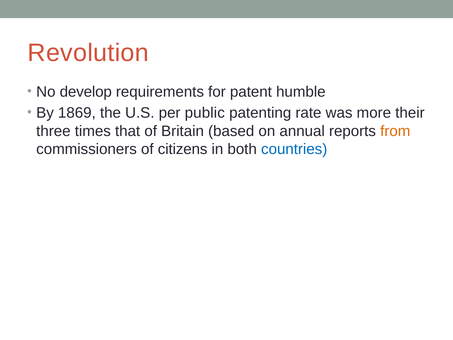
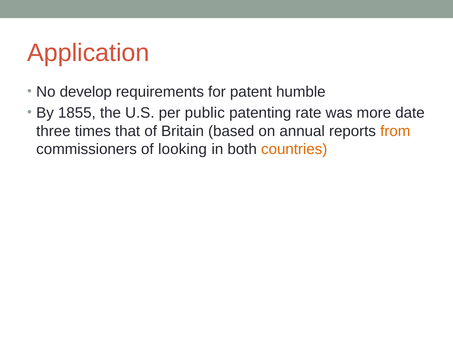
Revolution: Revolution -> Application (88, 53)
1869: 1869 -> 1855 (77, 113)
their: their -> date (410, 113)
citizens: citizens -> looking (183, 149)
countries colour: blue -> orange (294, 149)
